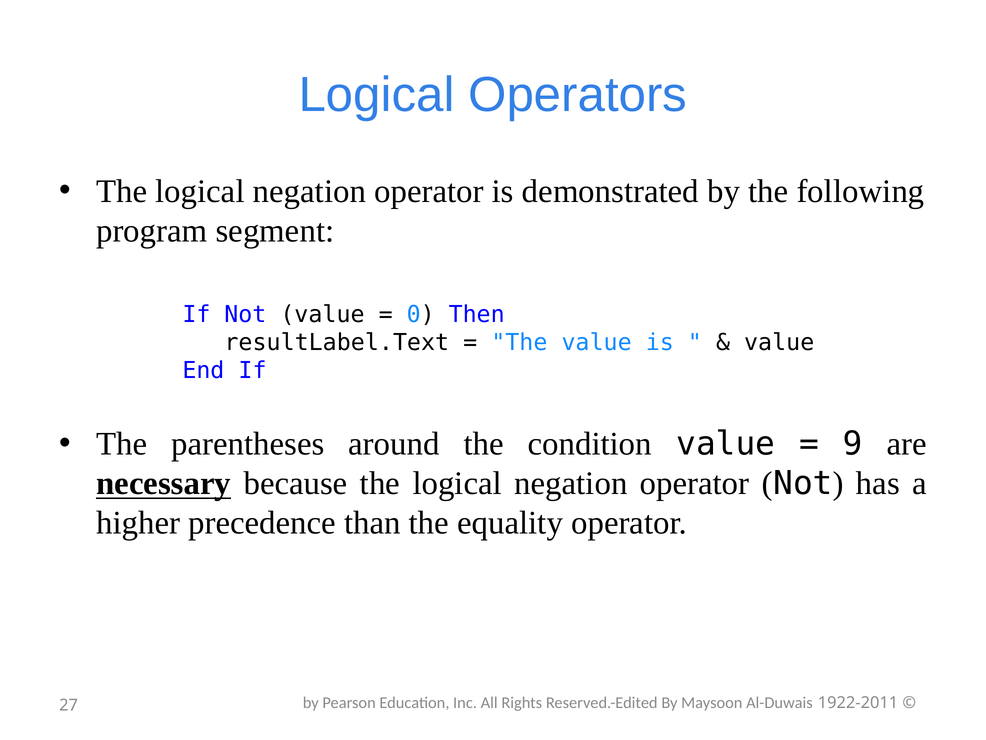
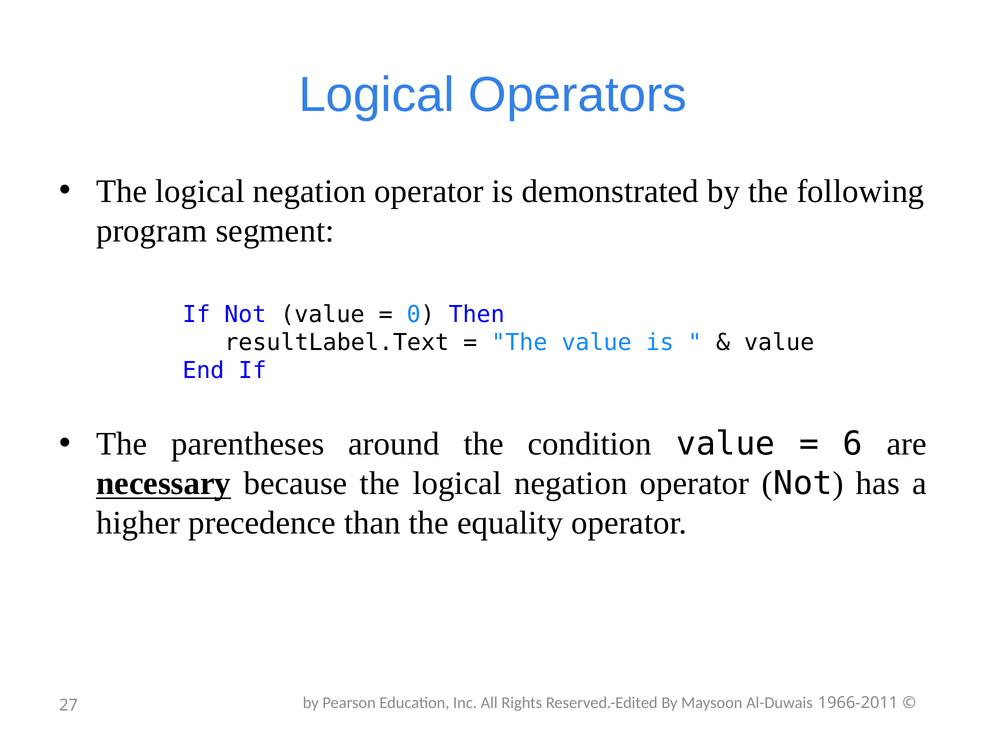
9: 9 -> 6 (853, 444)
1922-2011: 1922-2011 -> 1966-2011 (858, 702)
